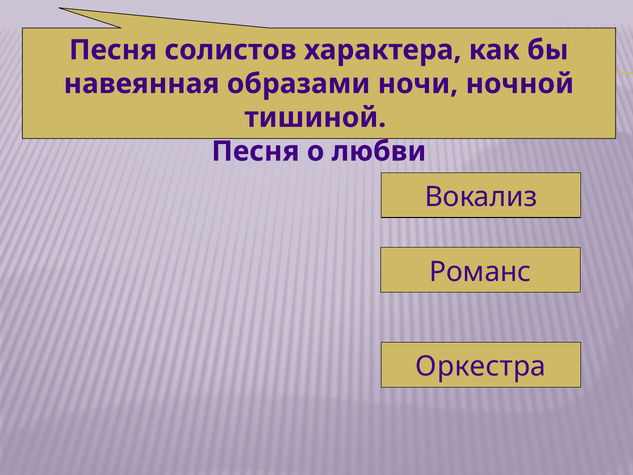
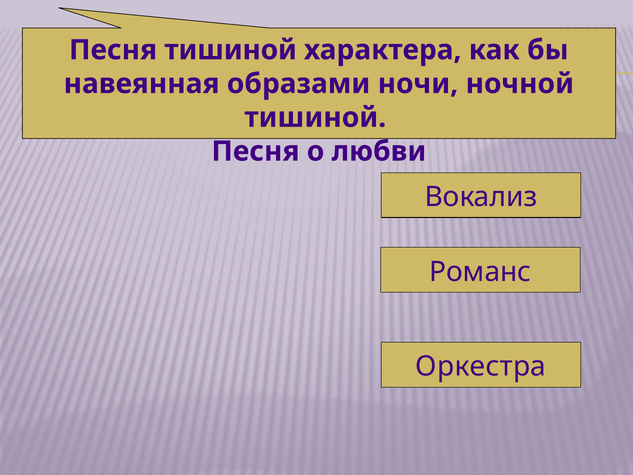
Песня солистов: солистов -> тишиной (231, 50)
